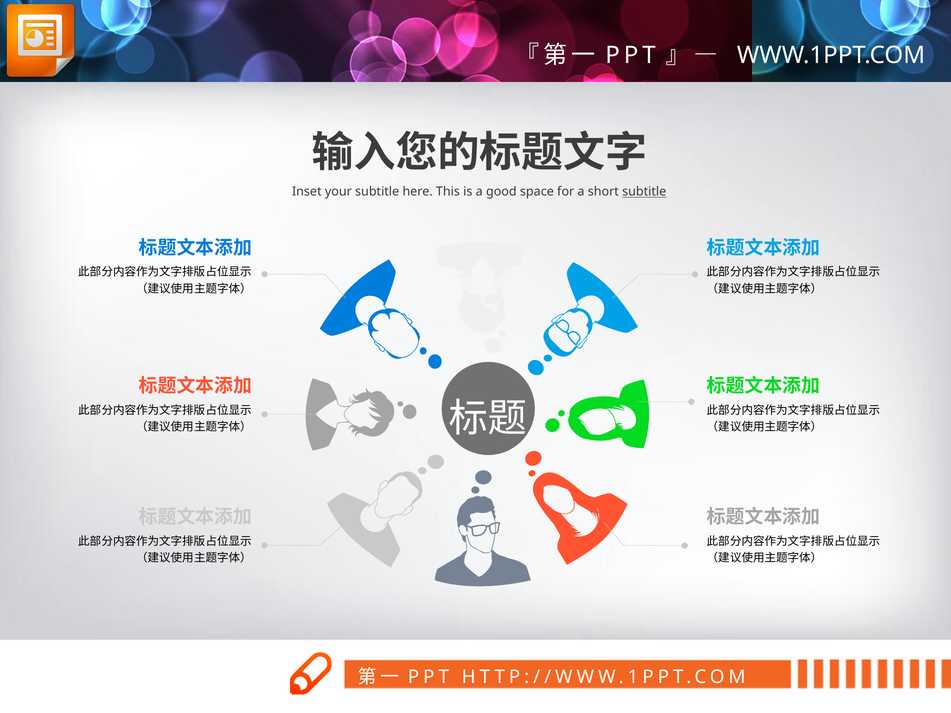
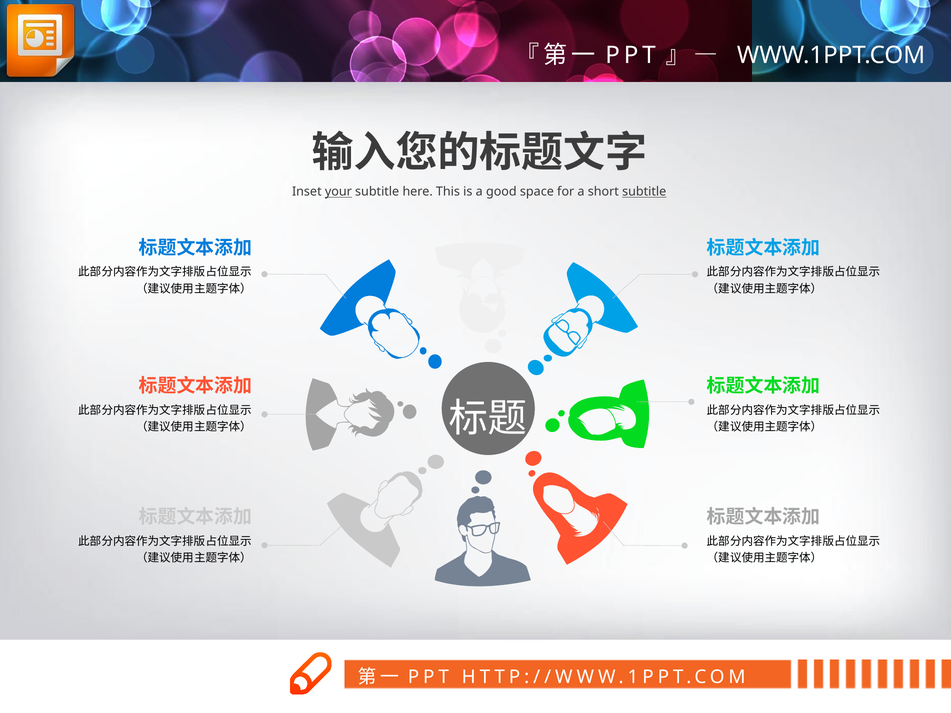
your underline: none -> present (338, 192)
